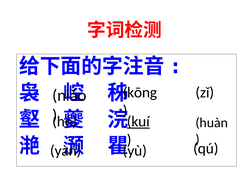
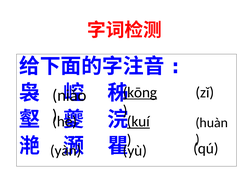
kōng underline: none -> present (140, 92)
